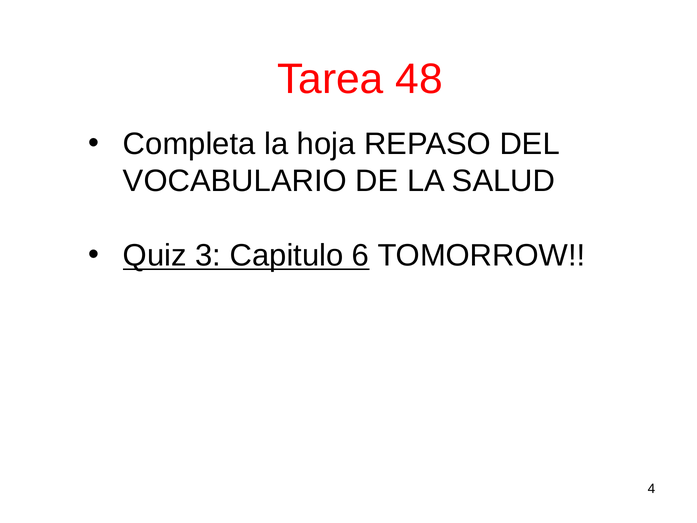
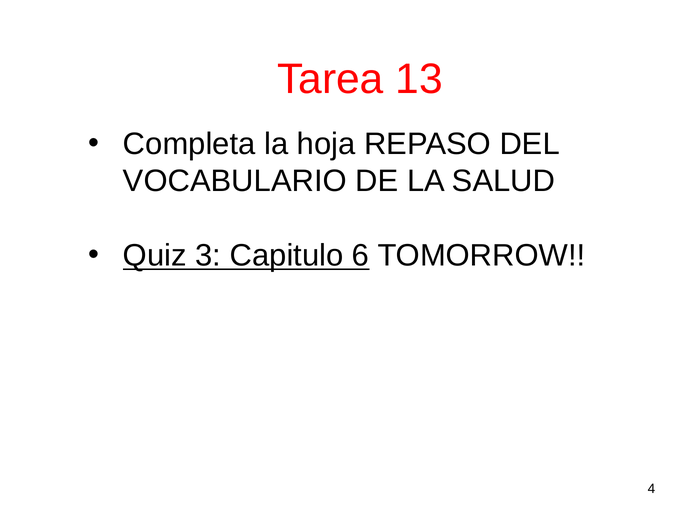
48: 48 -> 13 (419, 79)
